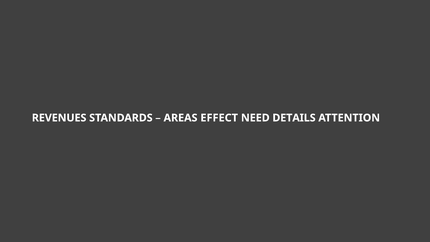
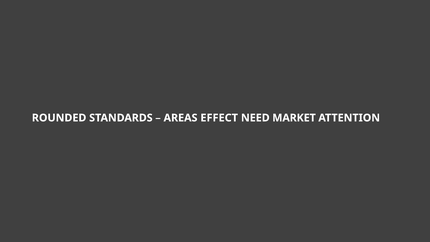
REVENUES: REVENUES -> ROUNDED (59, 118)
DETAILS: DETAILS -> MARKET (294, 118)
